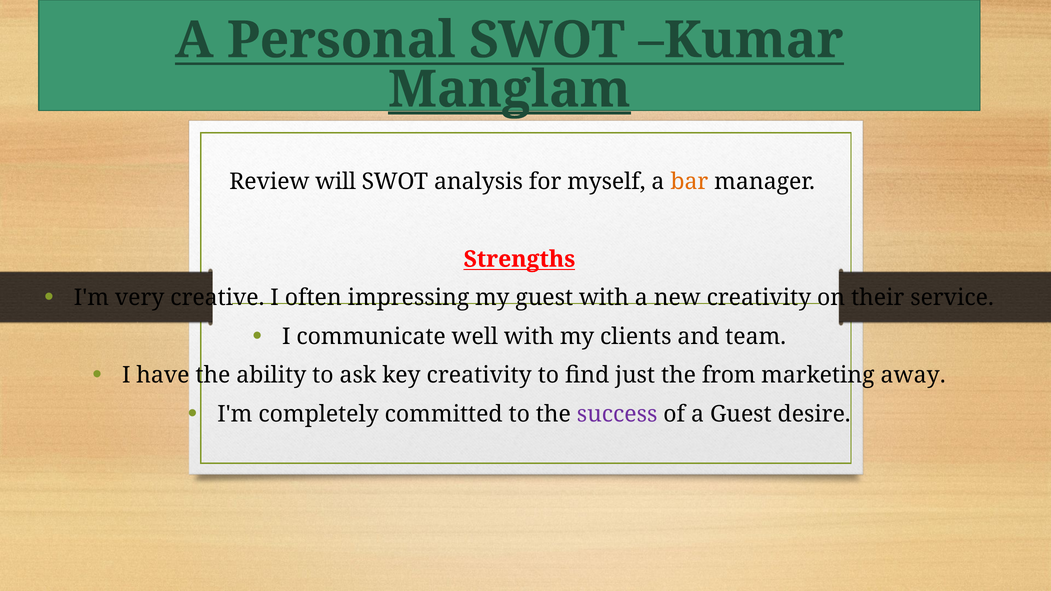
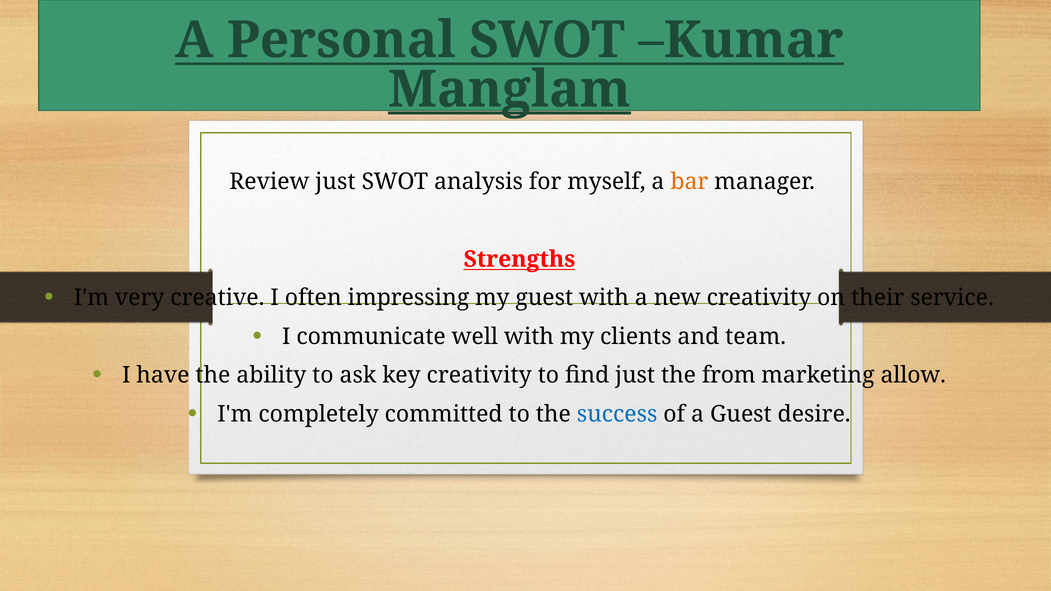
Review will: will -> just (335, 182)
away: away -> allow (913, 376)
success colour: purple -> blue (617, 414)
